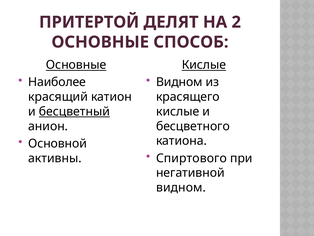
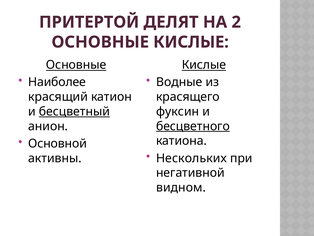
ОСНОВНЫЕ СПОСОБ: СПОСОБ -> КИСЛЫЕ (191, 42)
Видном: Видном -> Водные (179, 82)
кислые: кислые -> фуксин (178, 111)
бесцветного underline: none -> present (193, 126)
Спиртового: Спиртового -> Нескольких (191, 158)
